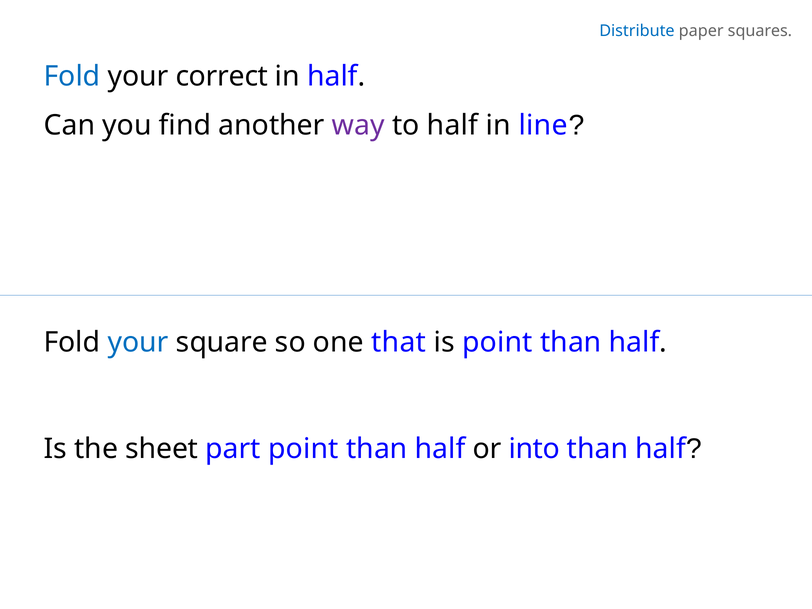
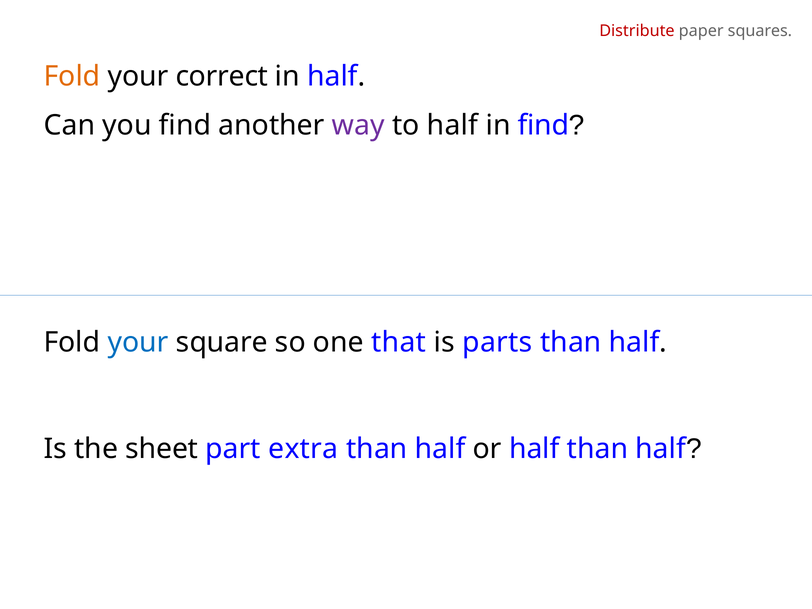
Distribute colour: blue -> red (637, 31)
Fold colour: blue -> orange (72, 76)
in line: line -> find (544, 125)
is point: point -> parts (497, 342)
part point: point -> extra (303, 449)
or into: into -> half (534, 449)
